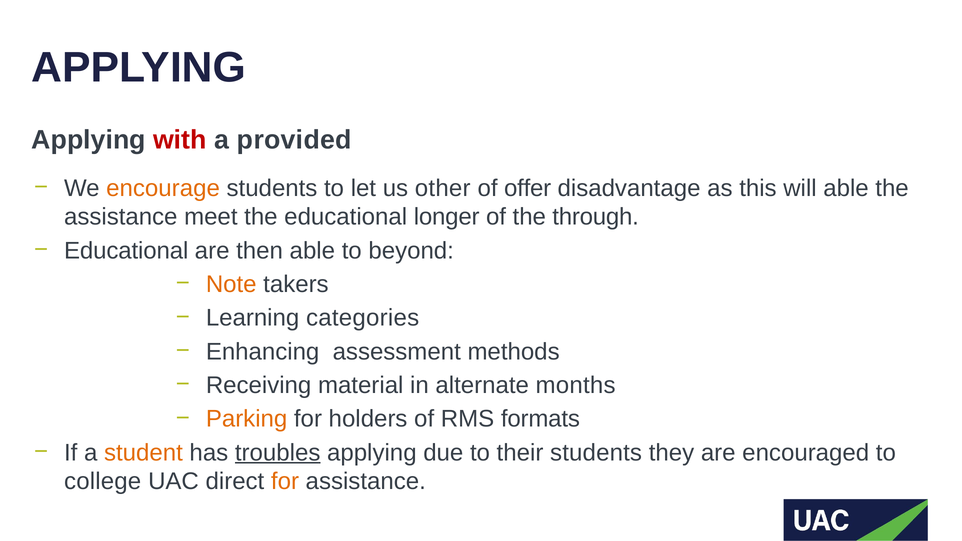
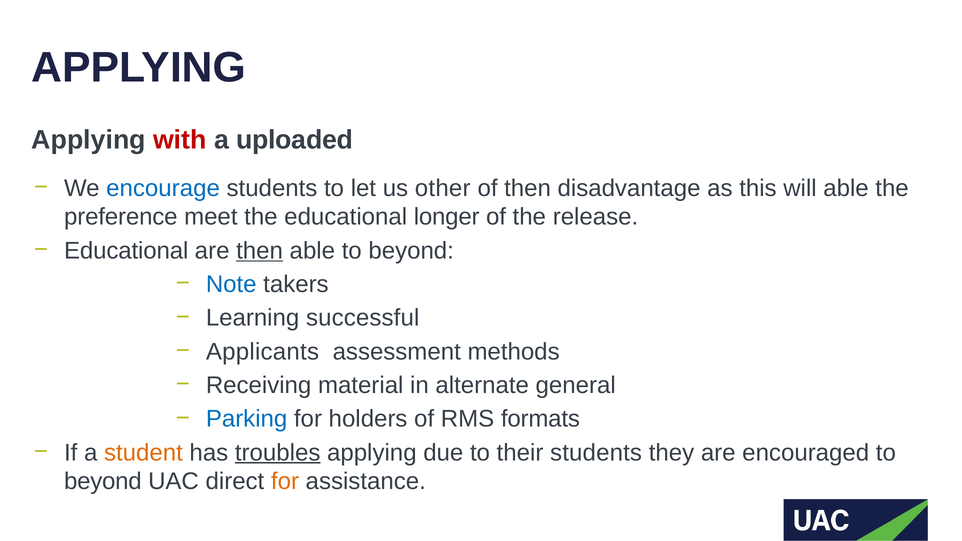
provided: provided -> uploaded (295, 140)
encourage colour: orange -> blue (163, 188)
of offer: offer -> then (528, 188)
assistance: assistance -> preference (121, 217)
through: through -> release (595, 217)
then underline: none -> present (260, 251)
Note colour: orange -> blue (231, 284)
categories: categories -> successful (363, 318)
Enhancing: Enhancing -> Applicants (262, 352)
months: months -> general (576, 385)
Parking colour: orange -> blue (247, 419)
college: college -> beyond (103, 482)
